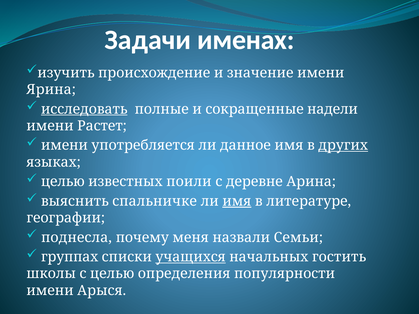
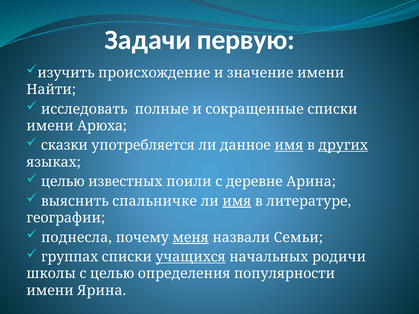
именах: именах -> первую (246, 40)
Ярина: Ярина -> Найти (51, 90)
исследовать underline: present -> none (84, 109)
сокращенные надели: надели -> списки (332, 109)
Растет: Растет -> Арюха (102, 126)
имени: имени -> сказки (64, 145)
имя underline: none -> present (289, 145)
меня underline: none -> present (191, 238)
гостить: гостить -> родичи (339, 257)
Арыся: Арыся -> Ярина (102, 291)
